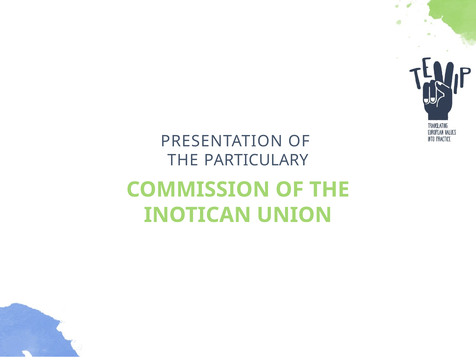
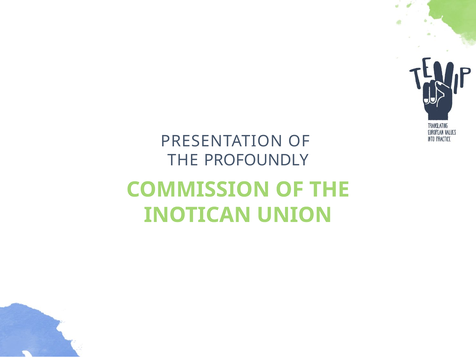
PARTICULARY: PARTICULARY -> PROFOUNDLY (256, 160)
